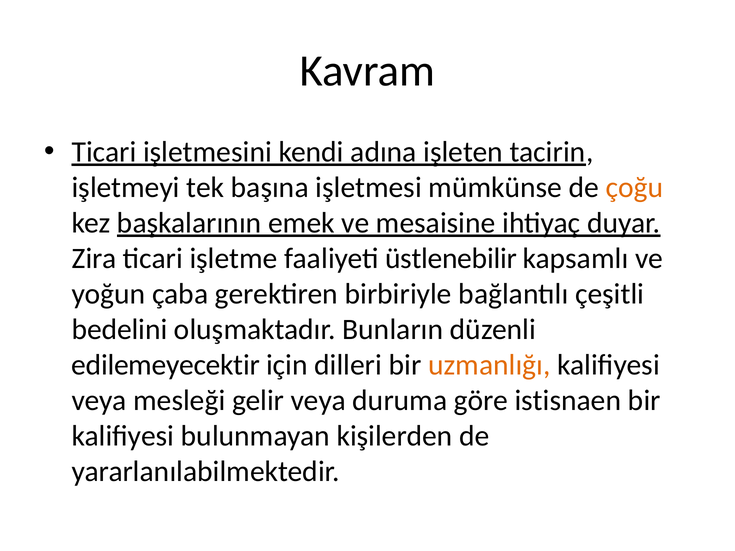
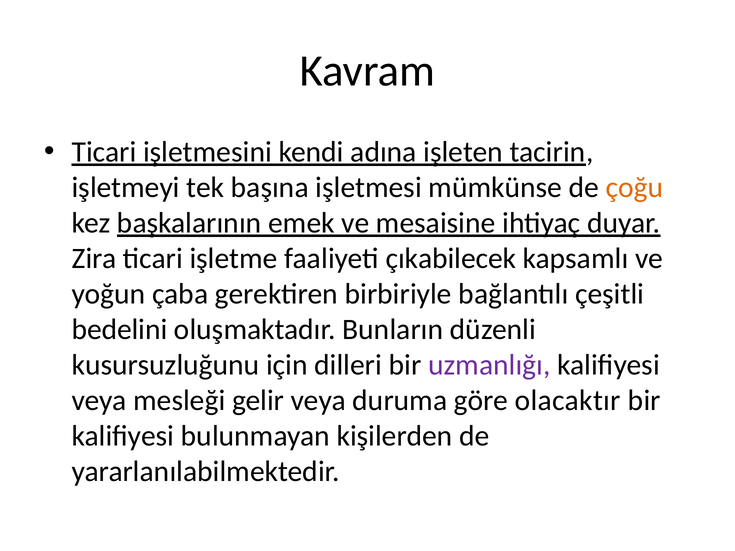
üstlenebilir: üstlenebilir -> çıkabilecek (451, 259)
edilemeyecektir: edilemeyecektir -> kusursuzluğunu (165, 365)
uzmanlığı colour: orange -> purple (489, 365)
istisnaen: istisnaen -> olacaktır (568, 401)
